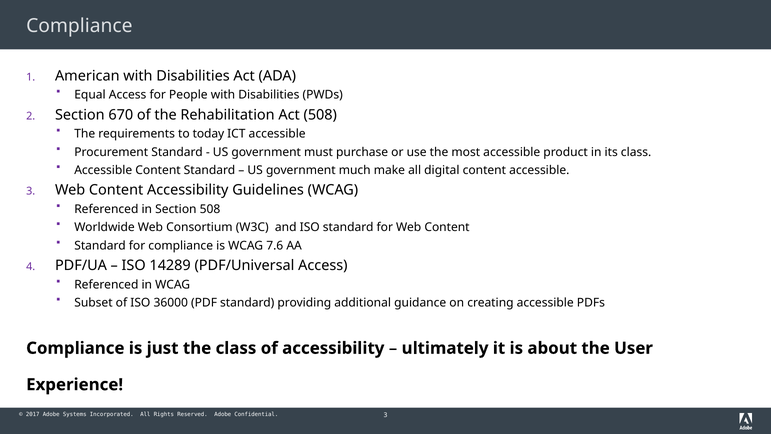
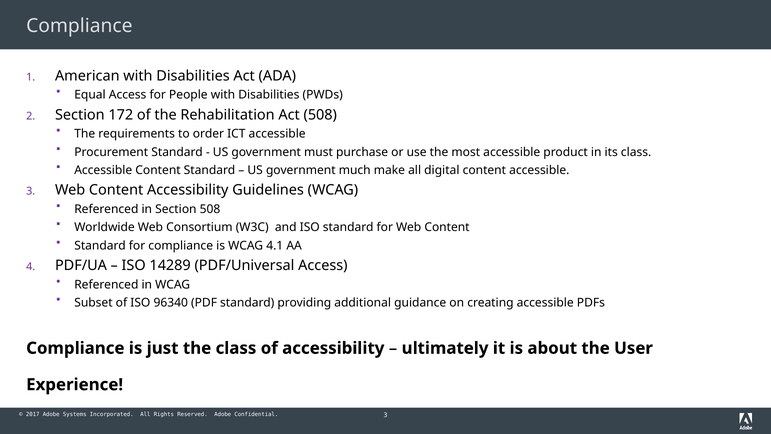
670: 670 -> 172 (121, 115)
today: today -> order (208, 134)
7.6: 7.6 -> 4.1 (275, 246)
36000: 36000 -> 96340 (171, 303)
